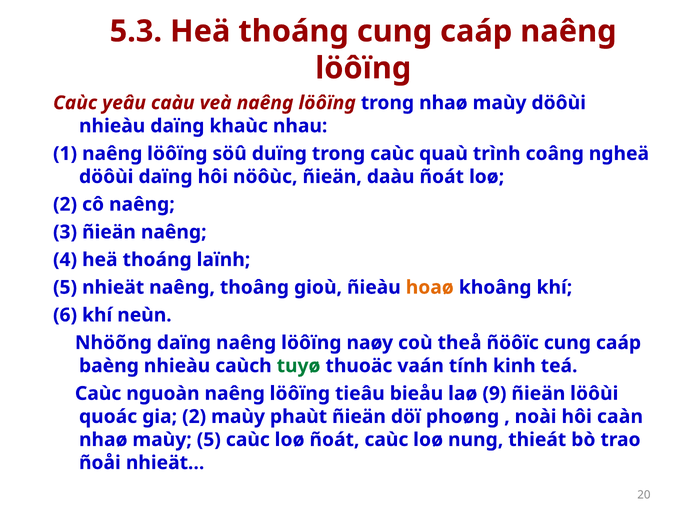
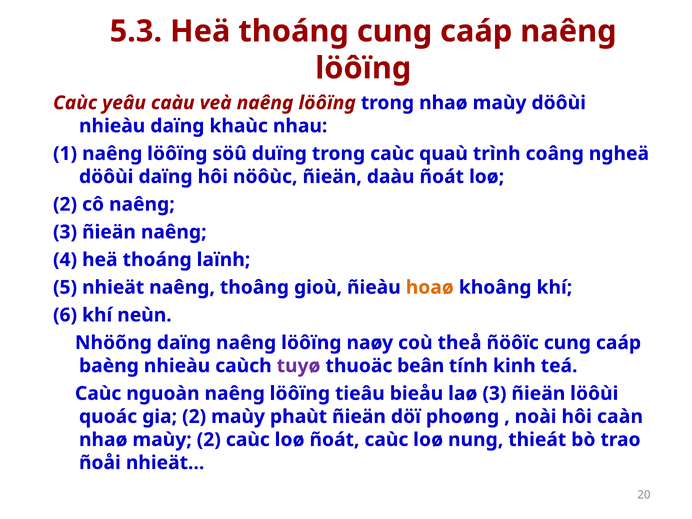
tuyø colour: green -> purple (299, 366)
vaán: vaán -> beân (421, 366)
laø 9: 9 -> 3 (494, 394)
maùy 5: 5 -> 2 (209, 440)
